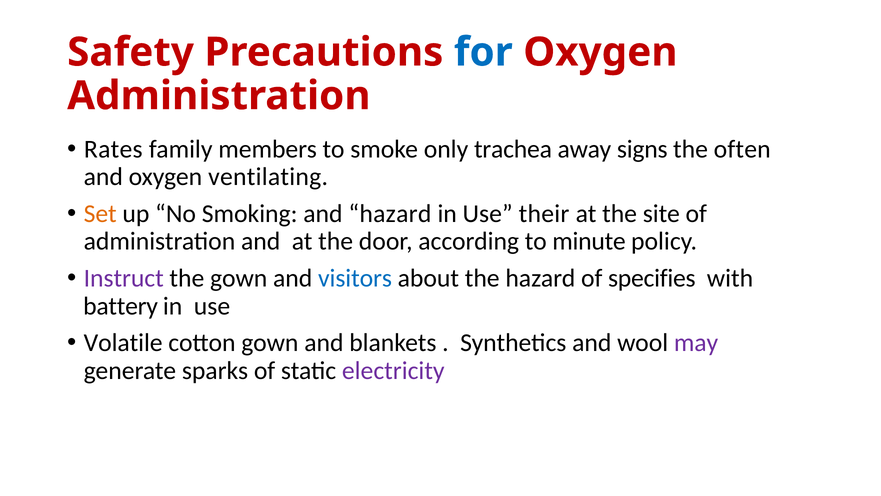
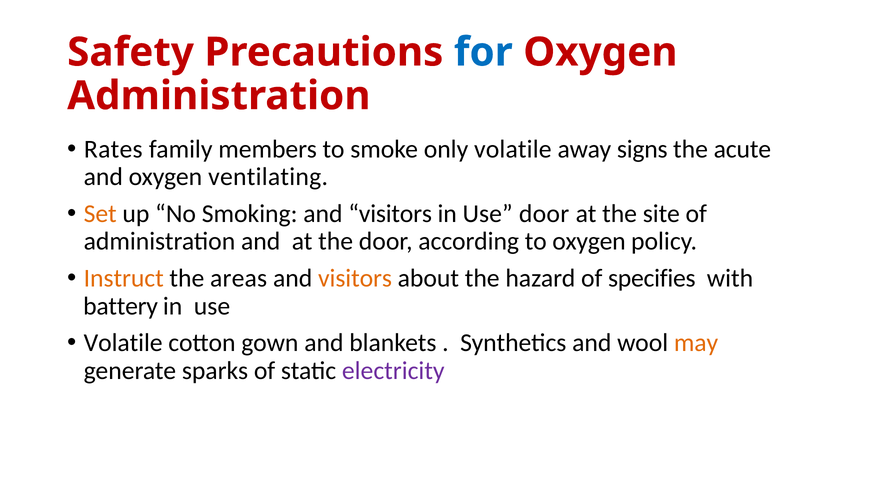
only trachea: trachea -> volatile (513, 149)
often: often -> acute (742, 149)
Smoking and hazard: hazard -> visitors (390, 213)
Use their: their -> door (544, 213)
to minute: minute -> oxygen (589, 241)
Instruct colour: purple -> orange (124, 278)
the gown: gown -> areas (239, 278)
visitors colour: blue -> orange (355, 278)
may colour: purple -> orange (696, 343)
